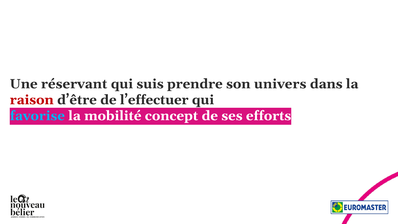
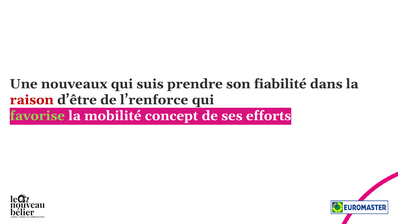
réservant: réservant -> nouveaux (74, 84)
univers: univers -> fiabilité (280, 84)
l’effectuer: l’effectuer -> l’renforce (154, 100)
favorise colour: light blue -> light green (37, 116)
